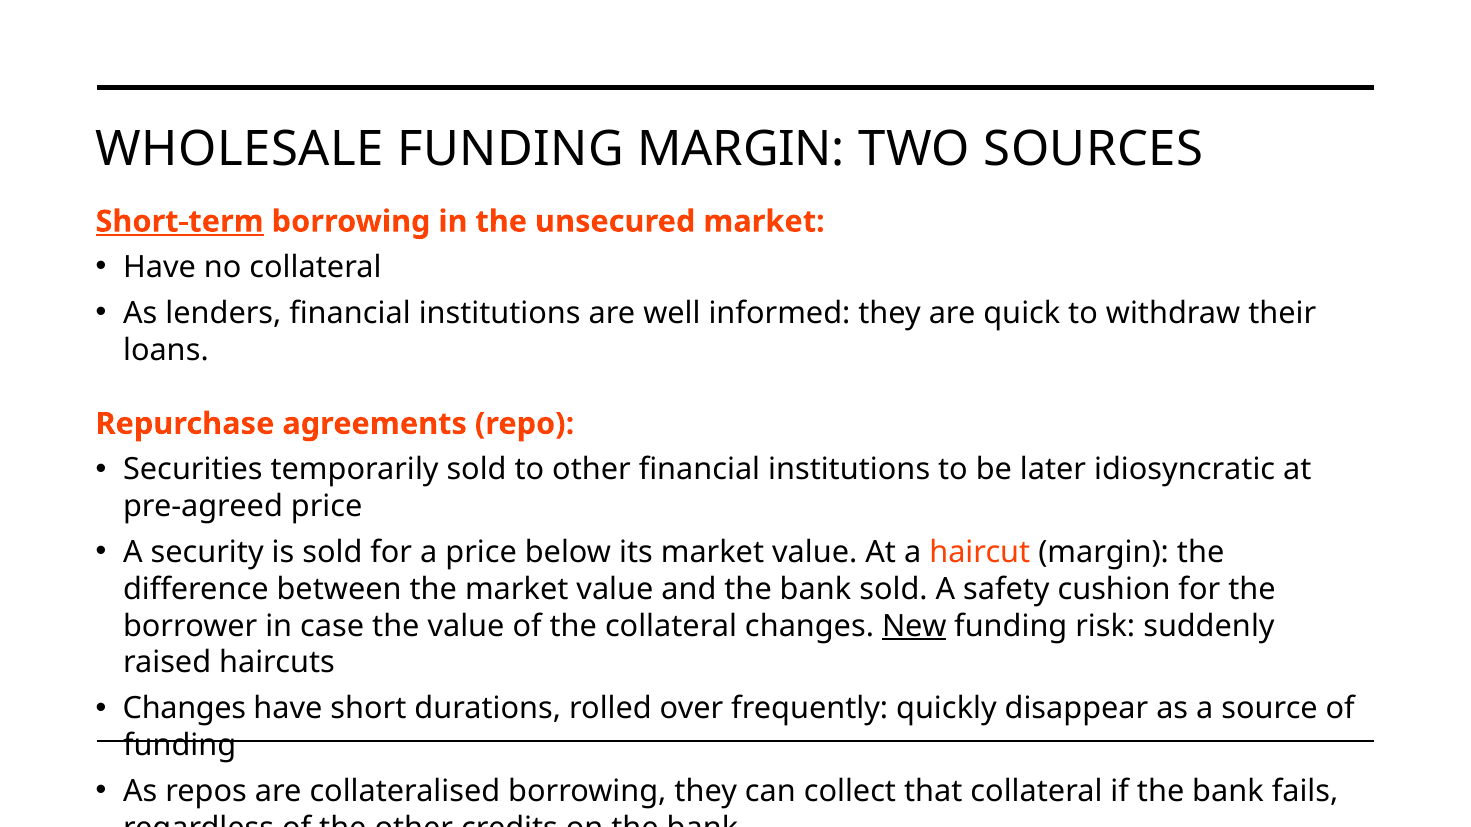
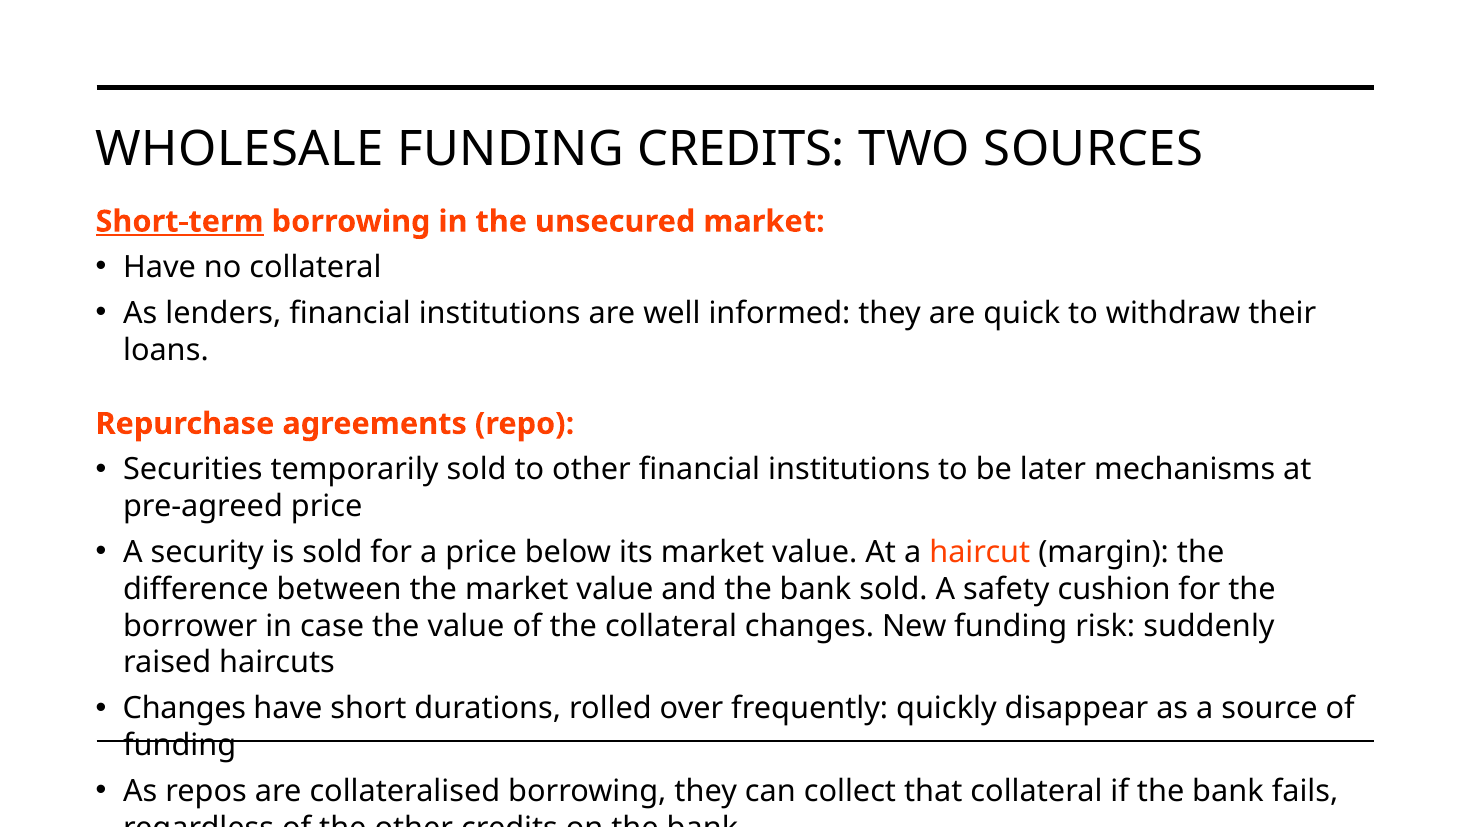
FUNDING MARGIN: MARGIN -> CREDITS (741, 150)
idiosyncratic: idiosyncratic -> mechanisms (1185, 470)
New underline: present -> none (914, 626)
